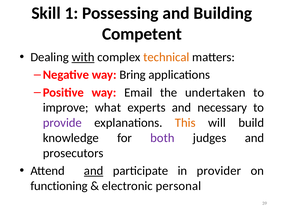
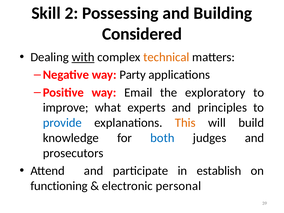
1: 1 -> 2 (71, 13)
Competent: Competent -> Considered (142, 34)
Bring: Bring -> Party (133, 75)
undertaken: undertaken -> exploratory (215, 92)
necessary: necessary -> principles (222, 108)
provide colour: purple -> blue (62, 123)
both colour: purple -> blue (162, 138)
and underline: present -> none (94, 171)
provider: provider -> establish (219, 171)
